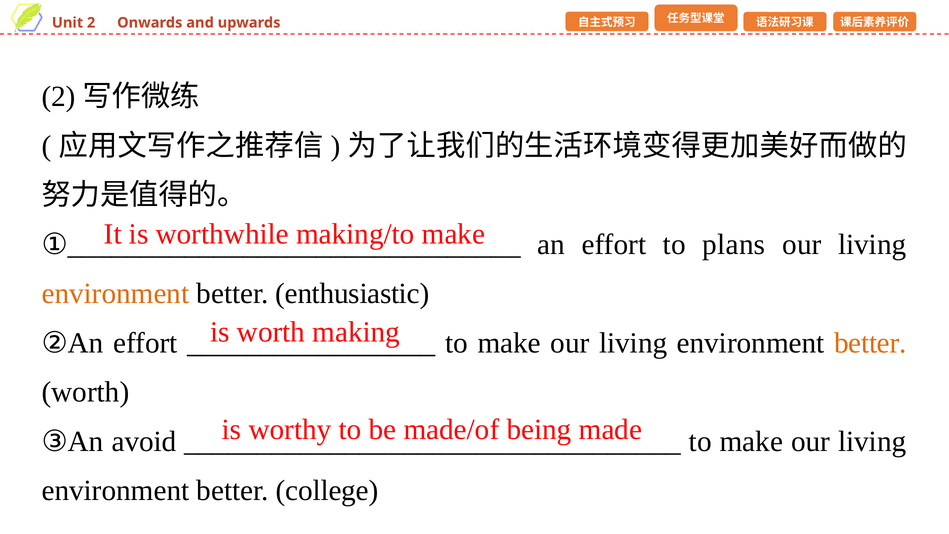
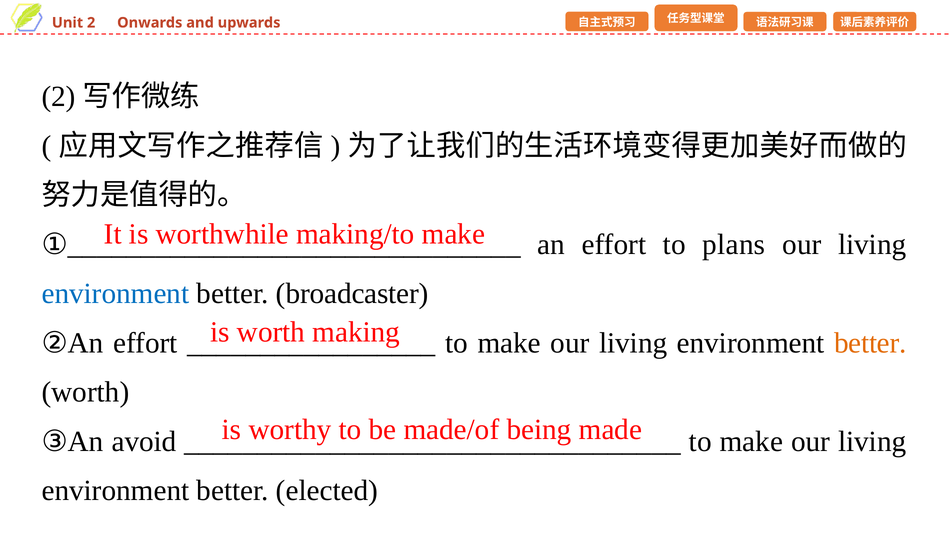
environment colour: orange -> blue (115, 294)
enthusiastic: enthusiastic -> broadcaster (352, 294)
college: college -> elected (327, 490)
